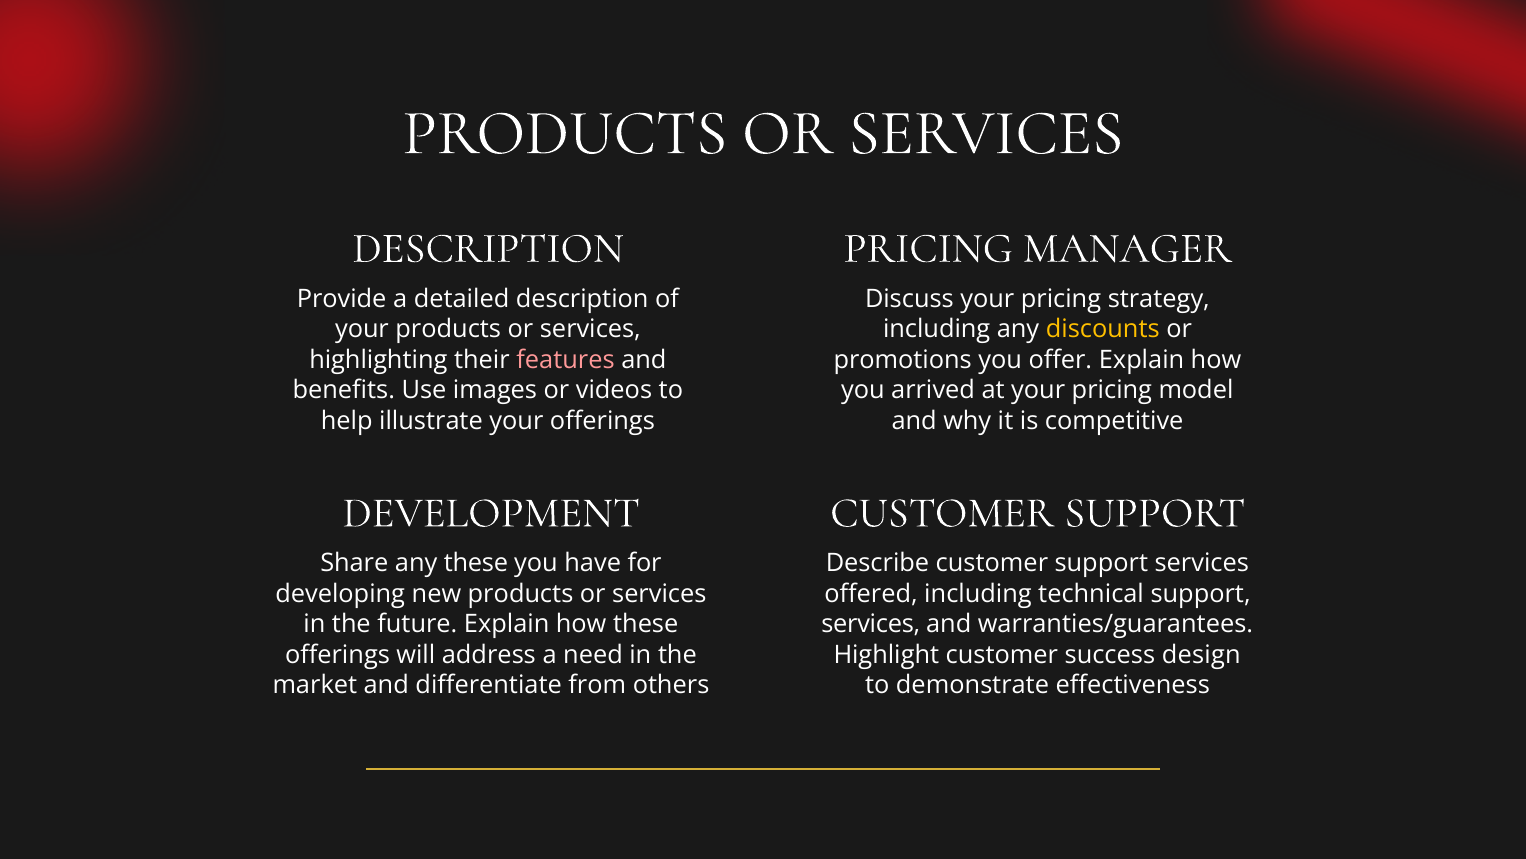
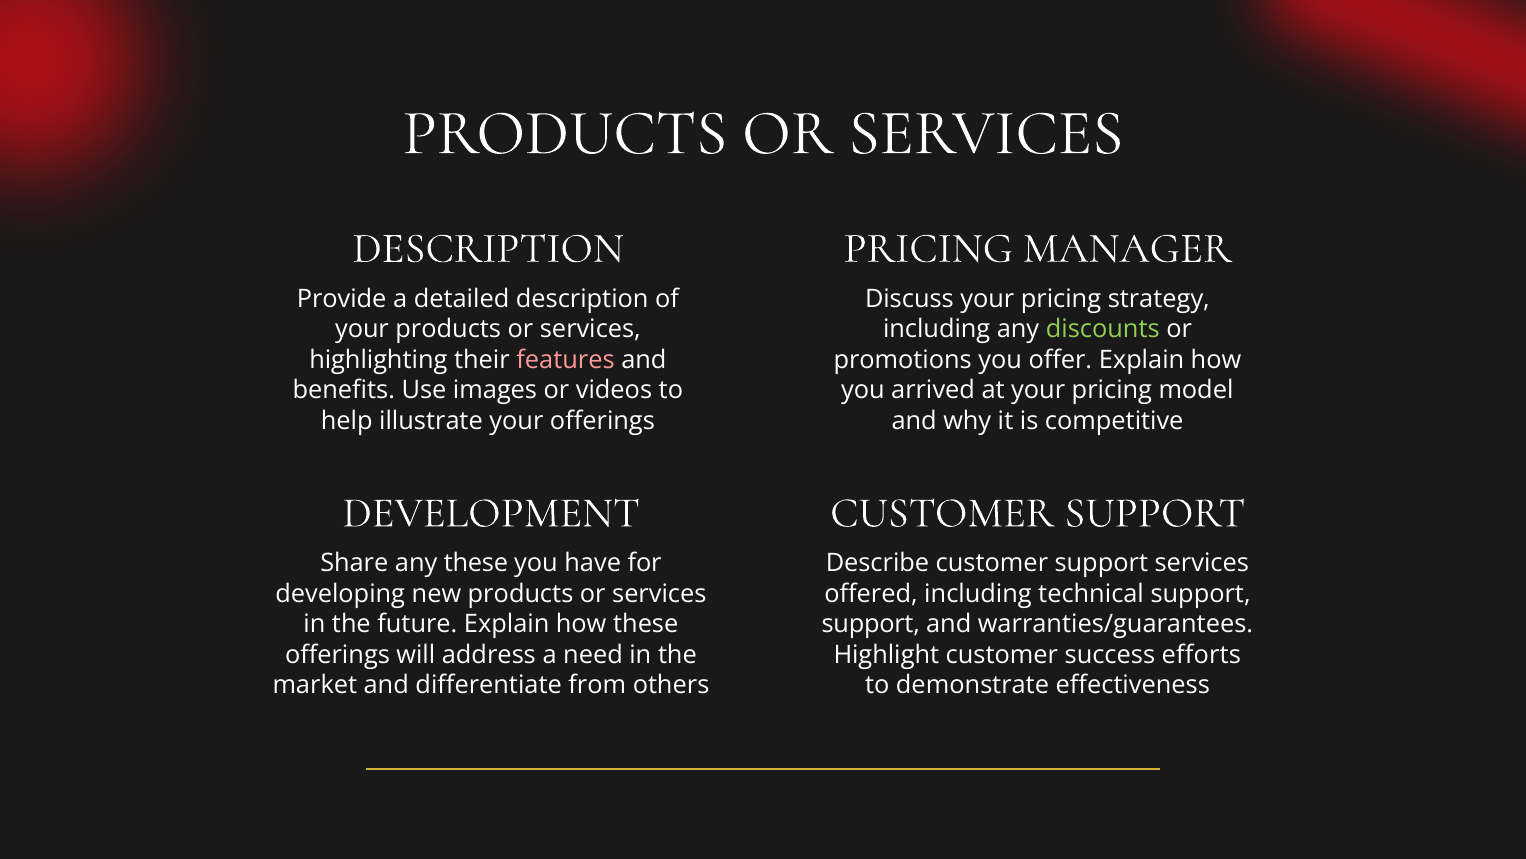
discounts colour: yellow -> light green (1103, 329)
services: services -> support (871, 624)
design: design -> efforts (1201, 655)
